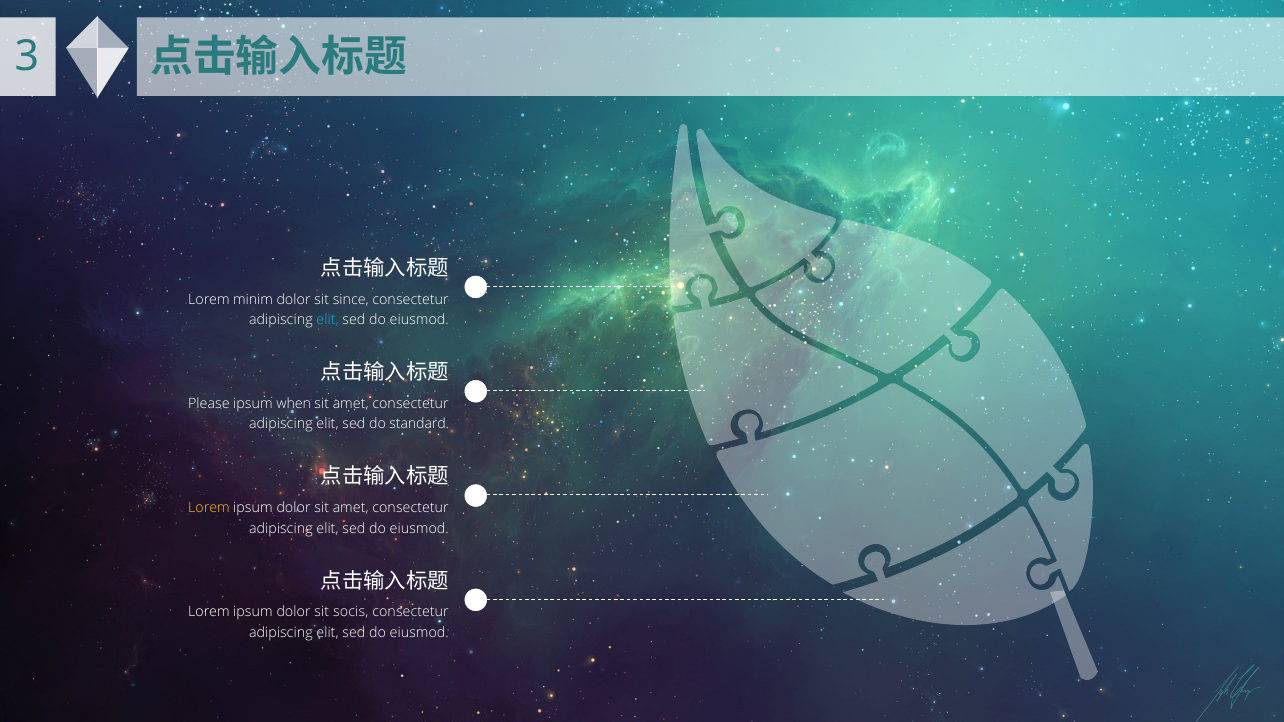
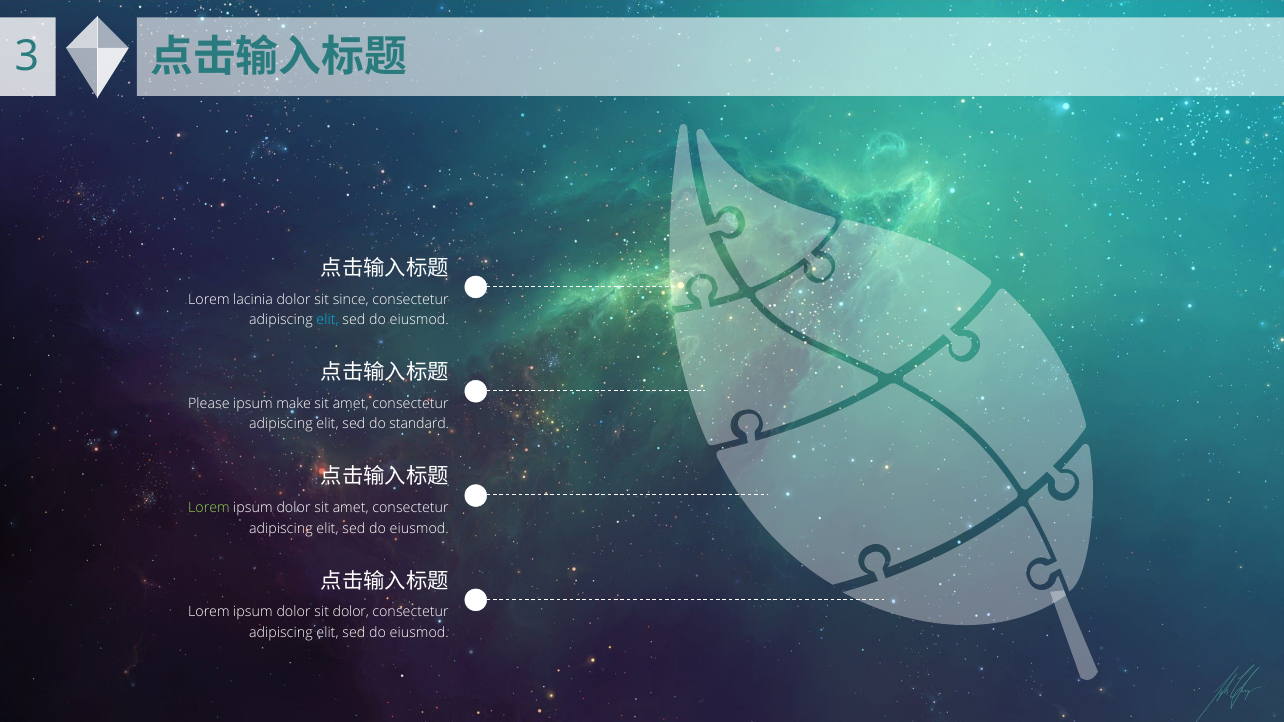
minim: minim -> lacinia (253, 299)
when: when -> make (294, 404)
Lorem colour: yellow -> light green (209, 508)
sit socis: socis -> dolor (351, 612)
